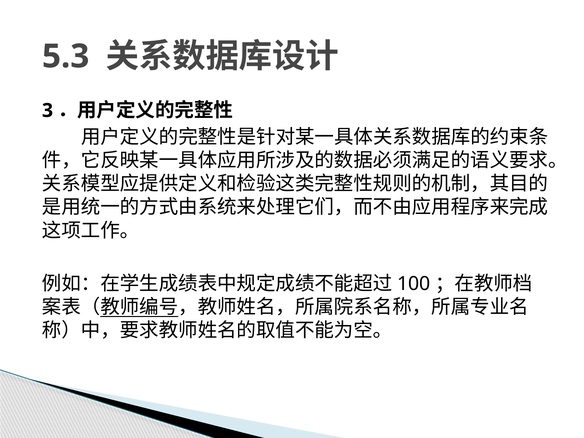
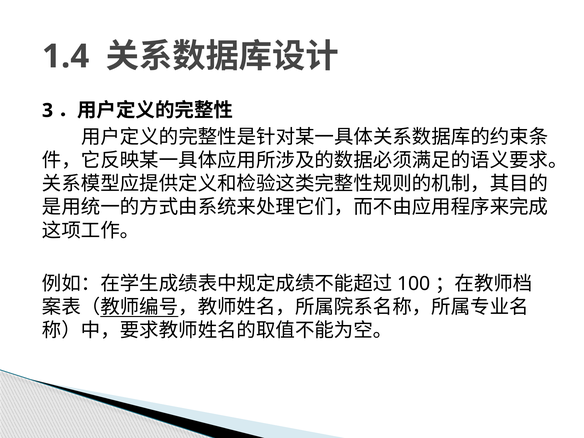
5.3: 5.3 -> 1.4 (66, 56)
